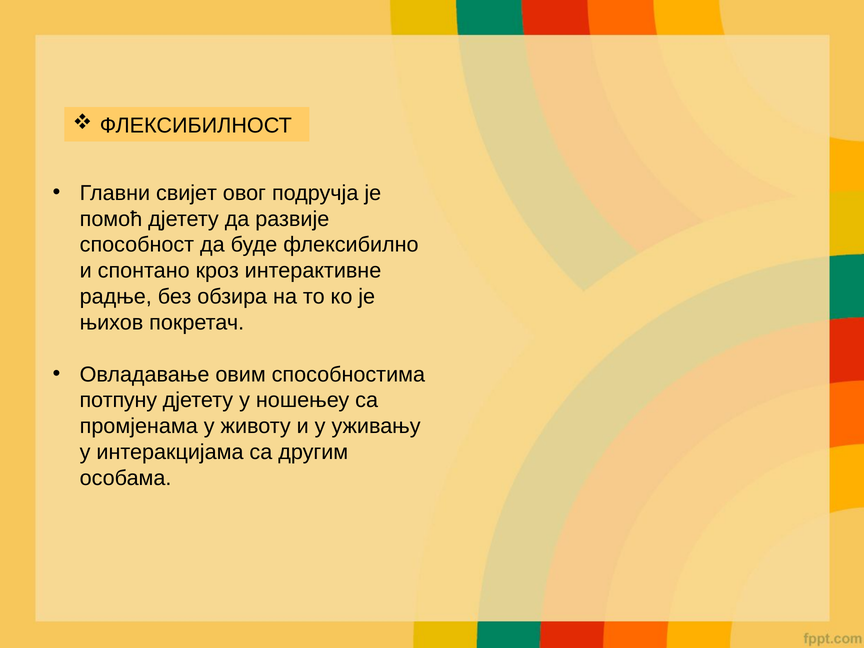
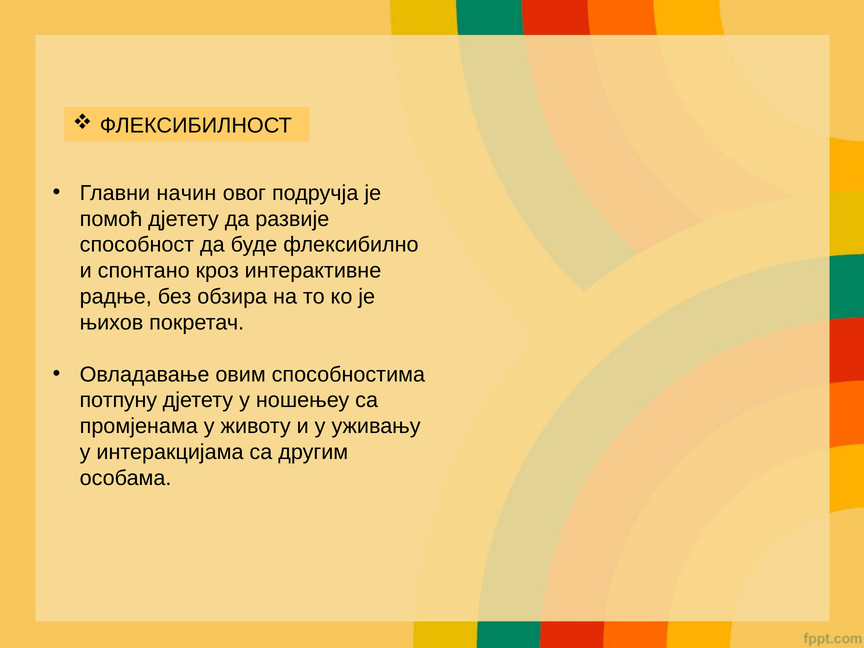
свијет: свијет -> начин (186, 193)
